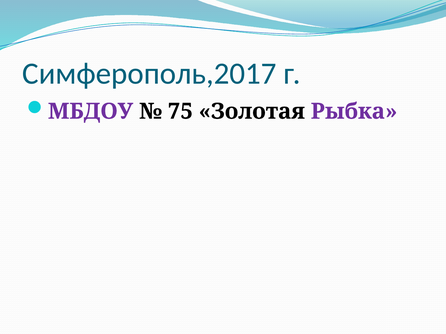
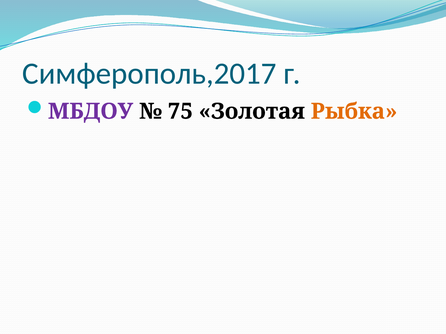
Рыбка colour: purple -> orange (354, 112)
